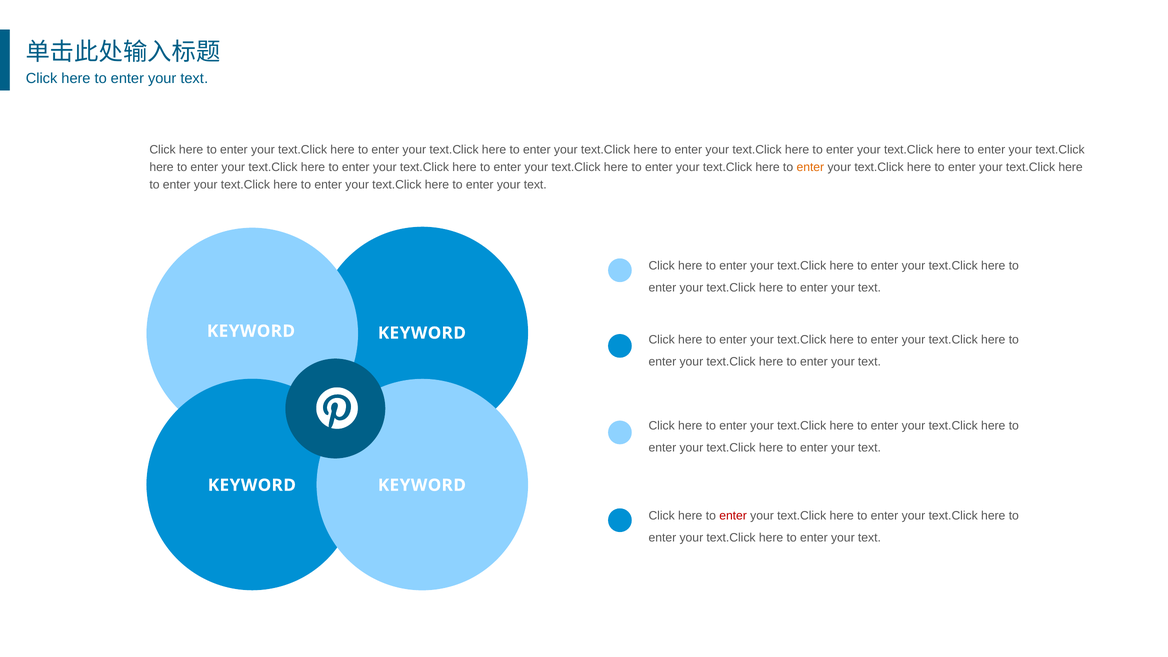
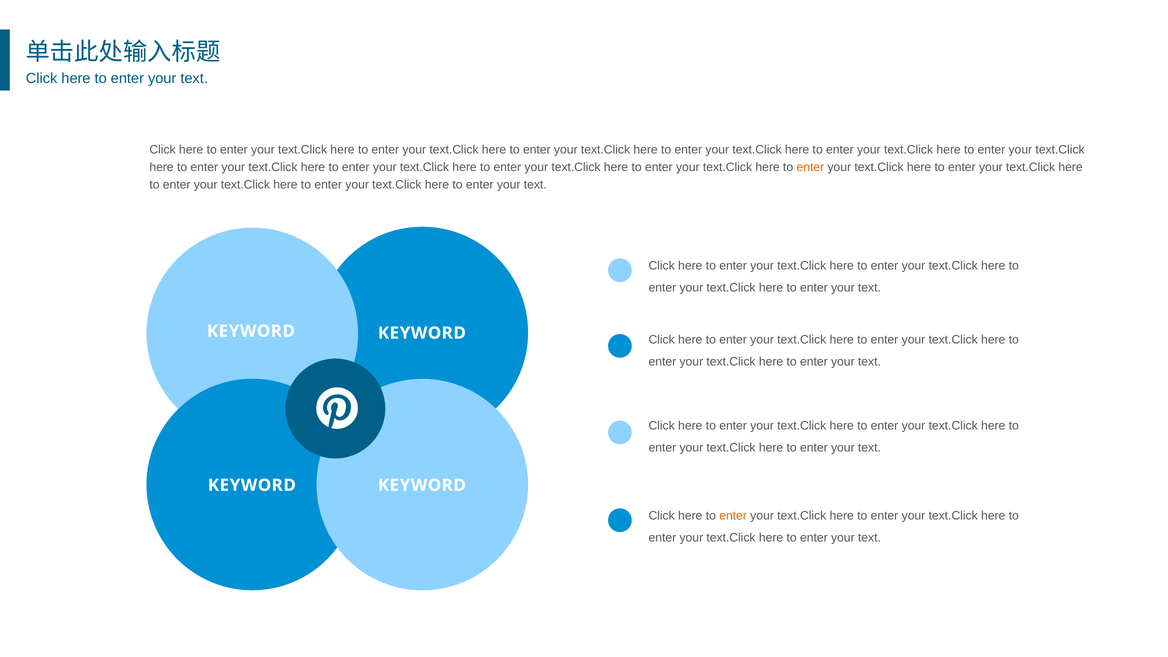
enter colour: red -> orange (733, 516)
